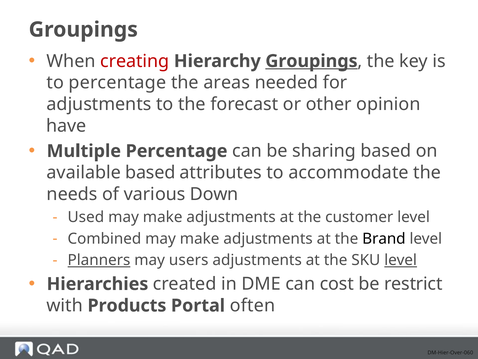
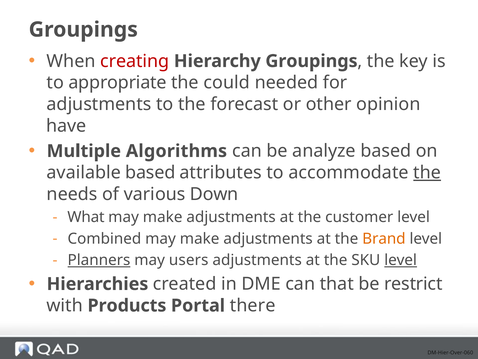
Groupings underline: present -> none (311, 61)
to percentage: percentage -> appropriate (118, 83)
areas: areas -> could (227, 83)
Multiple Percentage: Percentage -> Algorithms (176, 151)
sharing: sharing -> analyze (324, 151)
the underline: none -> present (427, 172)
Used: Used -> What (86, 217)
Brand colour: black -> orange (384, 238)
cost: cost -> that (337, 284)
often: often -> there (253, 305)
